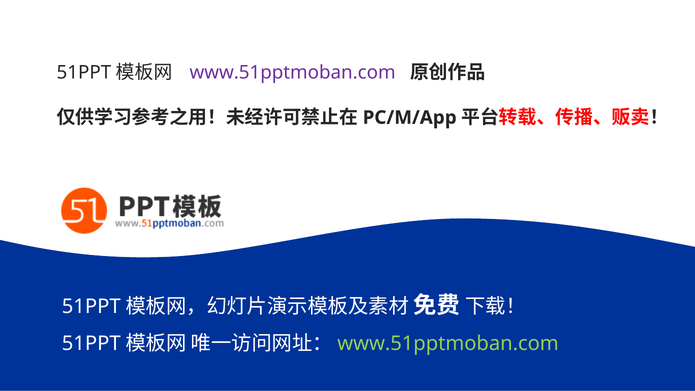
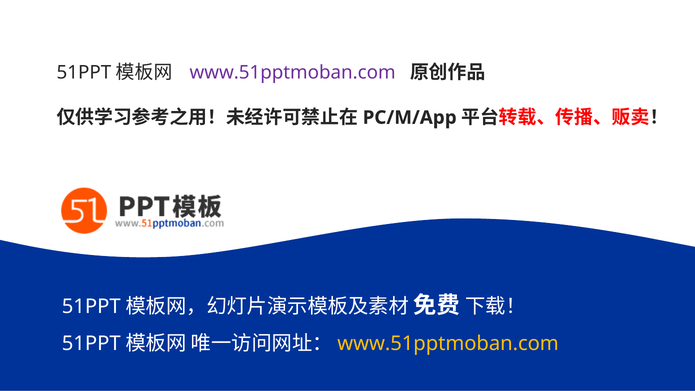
www.51pptmoban.com colour: light green -> yellow (448, 344)
